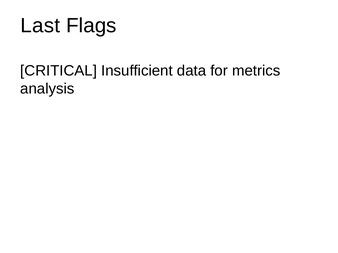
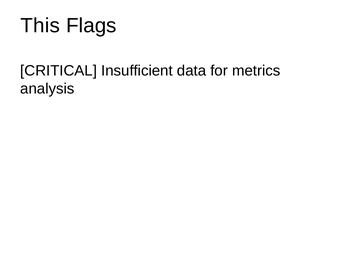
Last: Last -> This (40, 26)
